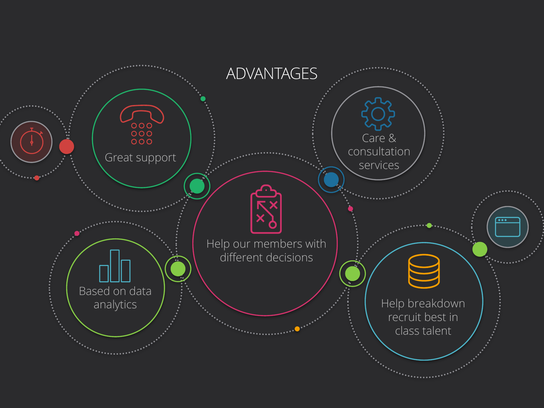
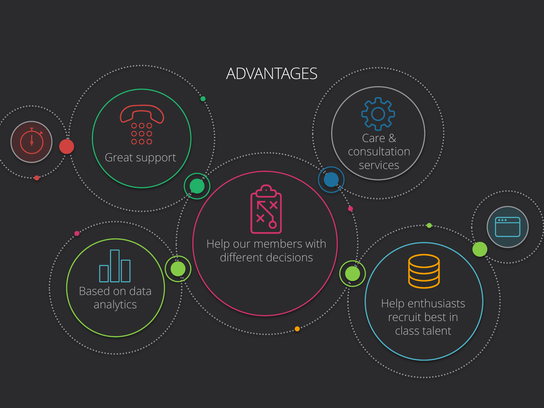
breakdown: breakdown -> enthusiasts (436, 304)
